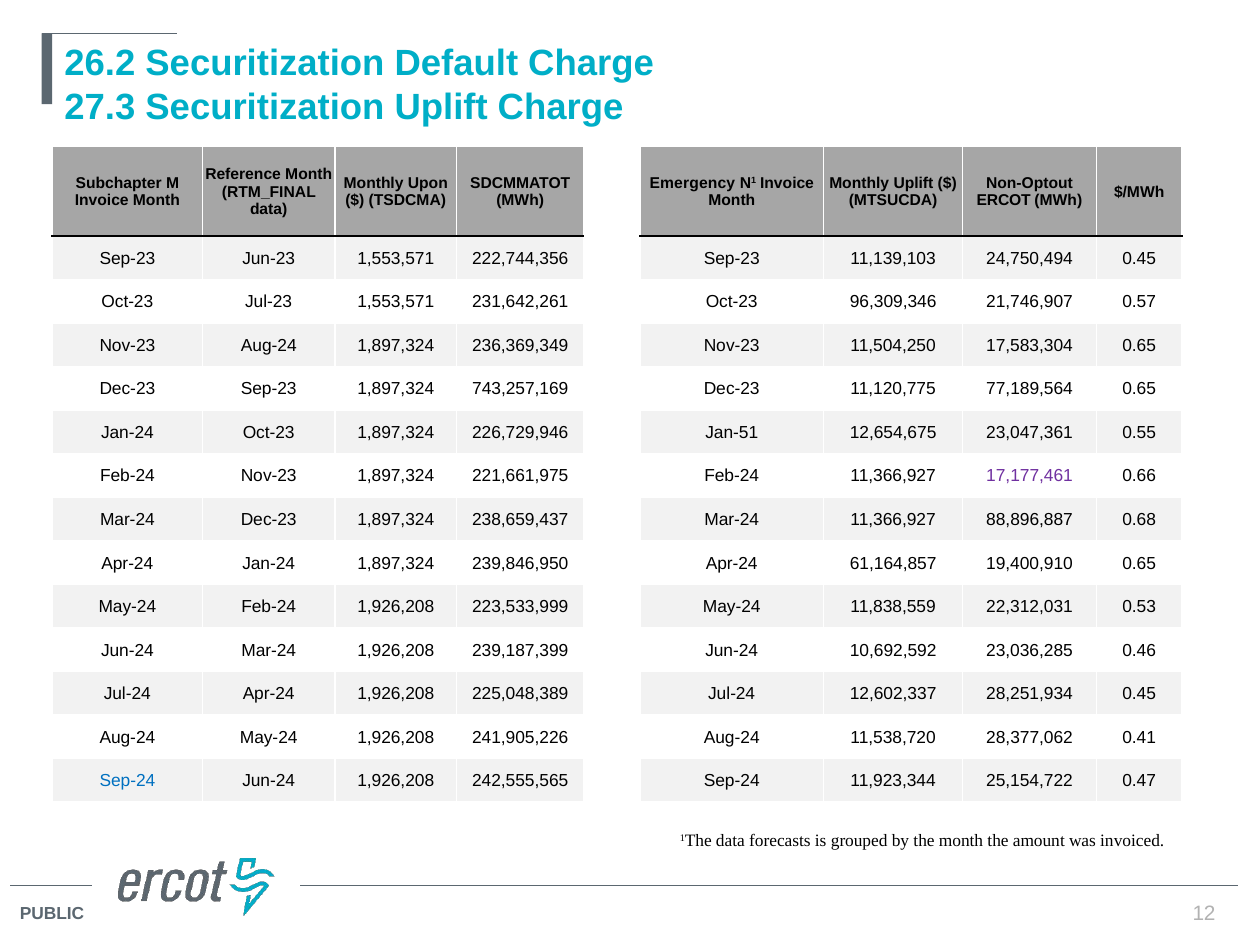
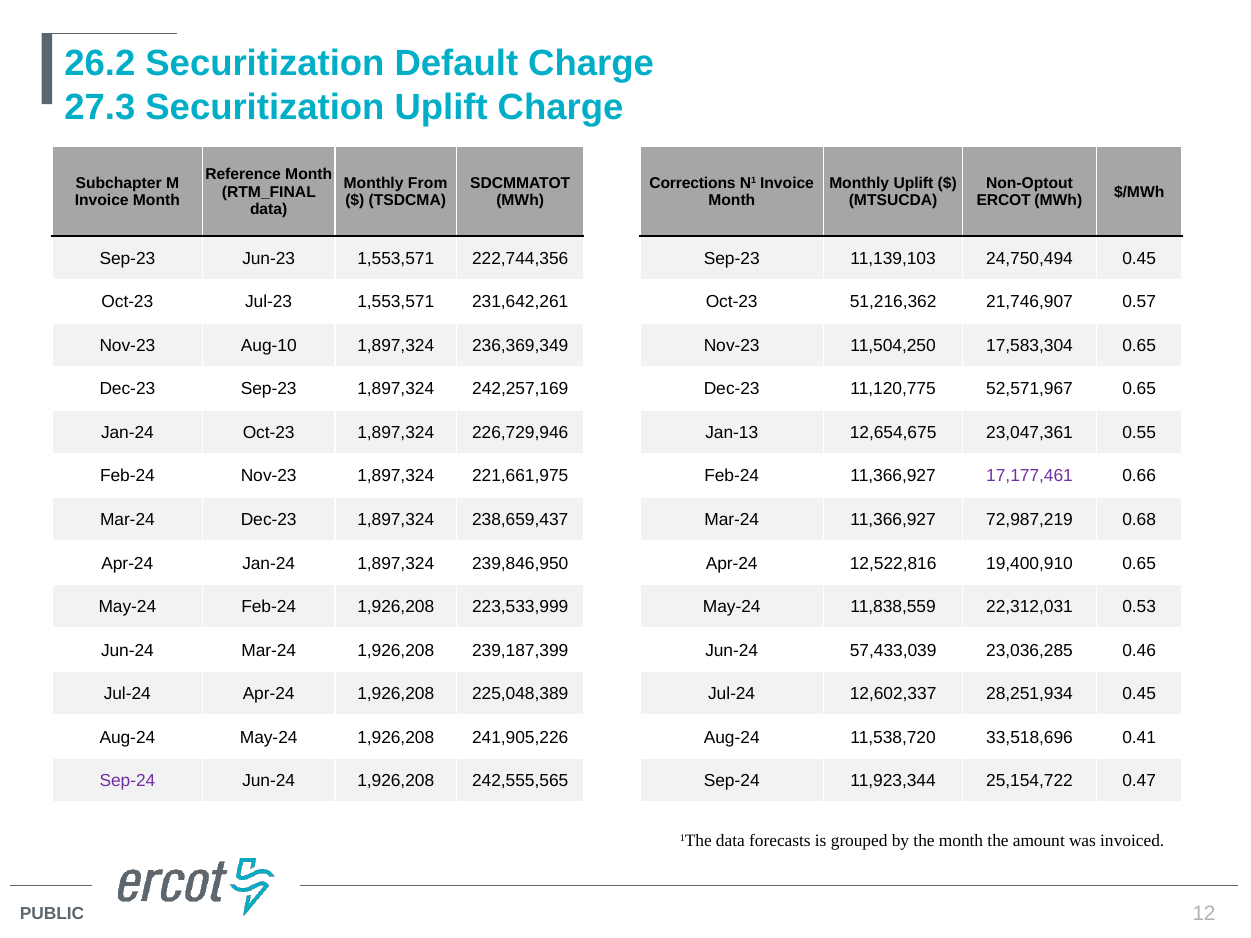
Upon: Upon -> From (428, 183)
Emergency: Emergency -> Corrections (693, 183)
96,309,346: 96,309,346 -> 51,216,362 (893, 302)
Nov-23 Aug-24: Aug-24 -> Aug-10 (269, 346)
743,257,169: 743,257,169 -> 242,257,169 (520, 389)
77,189,564: 77,189,564 -> 52,571,967 (1030, 389)
Jan-51: Jan-51 -> Jan-13 (732, 433)
88,896,887: 88,896,887 -> 72,987,219 (1030, 520)
61,164,857: 61,164,857 -> 12,522,816 (893, 563)
10,692,592: 10,692,592 -> 57,433,039 (893, 650)
28,377,062: 28,377,062 -> 33,518,696 (1030, 738)
Sep-24 colour: blue -> purple (127, 781)
